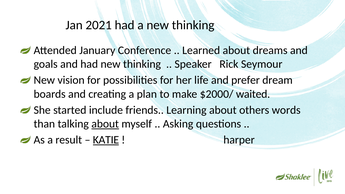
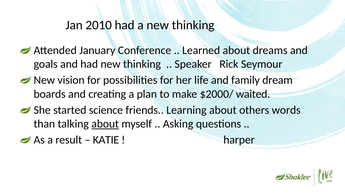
2021: 2021 -> 2010 (99, 25)
prefer: prefer -> family (246, 80)
include: include -> science (106, 110)
KATIE underline: present -> none (106, 140)
